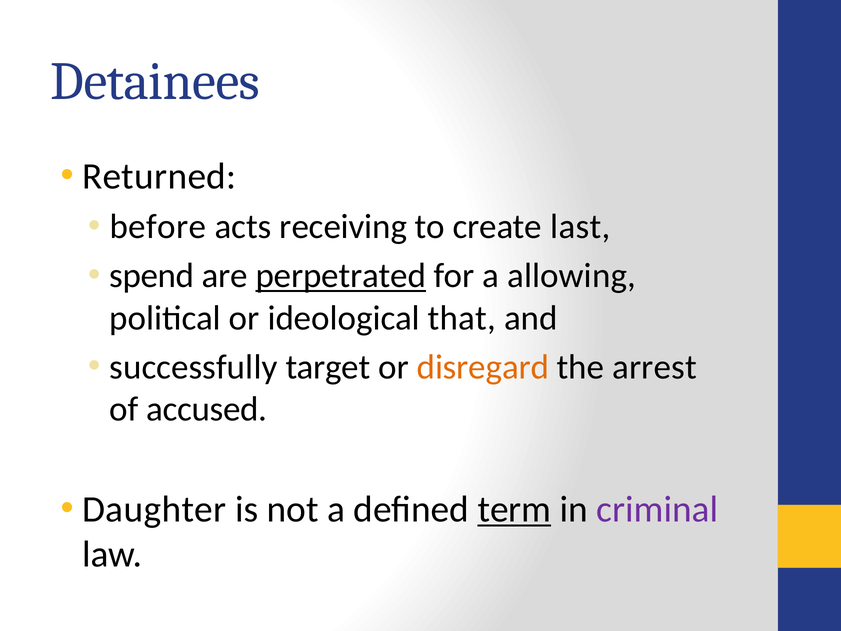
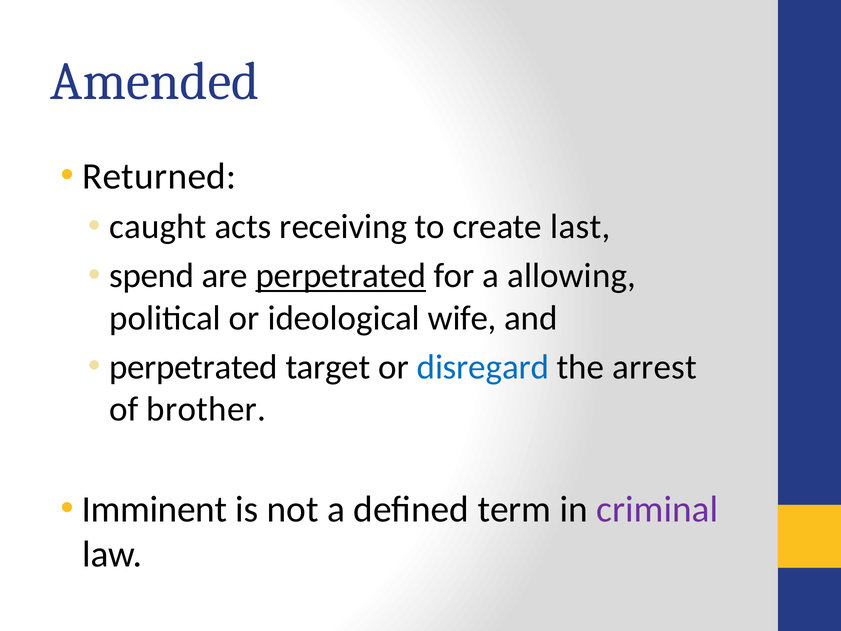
Detainees: Detainees -> Amended (155, 82)
before: before -> caught (158, 227)
that: that -> wife (462, 318)
successfully: successfully -> perpetrated (194, 367)
disregard colour: orange -> blue (483, 367)
accused: accused -> brother (206, 409)
Daughter: Daughter -> Imminent (155, 509)
term underline: present -> none (514, 509)
